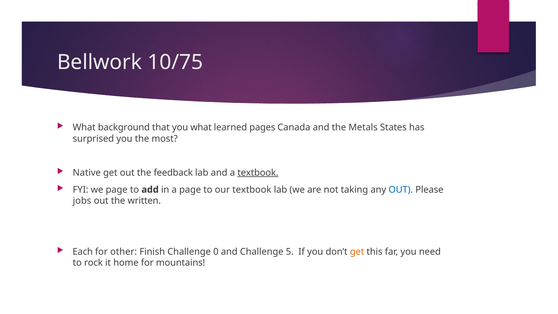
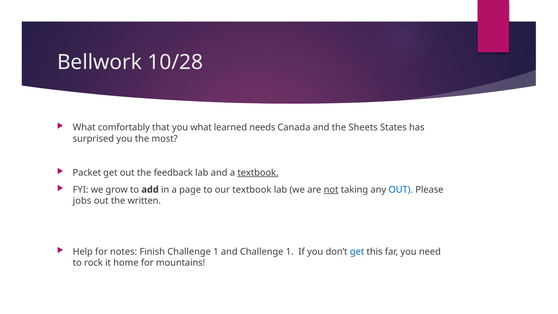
10/75: 10/75 -> 10/28 (175, 62)
background: background -> comfortably (124, 127)
pages: pages -> needs (262, 127)
Metals: Metals -> Sheets (363, 127)
Native: Native -> Packet (87, 173)
we page: page -> grow (117, 190)
not underline: none -> present (331, 190)
Each: Each -> Help (83, 252)
other: other -> notes (124, 252)
Finish Challenge 0: 0 -> 1 (216, 252)
and Challenge 5: 5 -> 1 (290, 252)
get colour: orange -> blue (357, 252)
